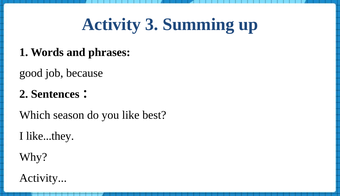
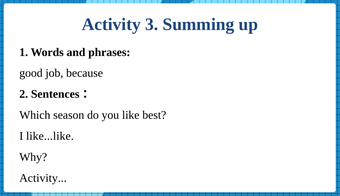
like...they: like...they -> like...like (50, 136)
